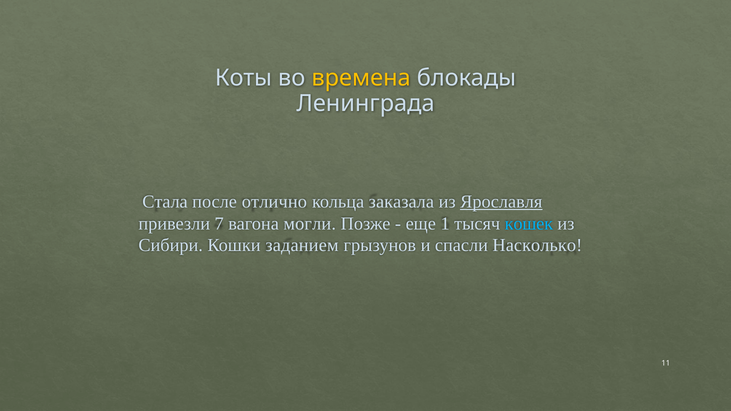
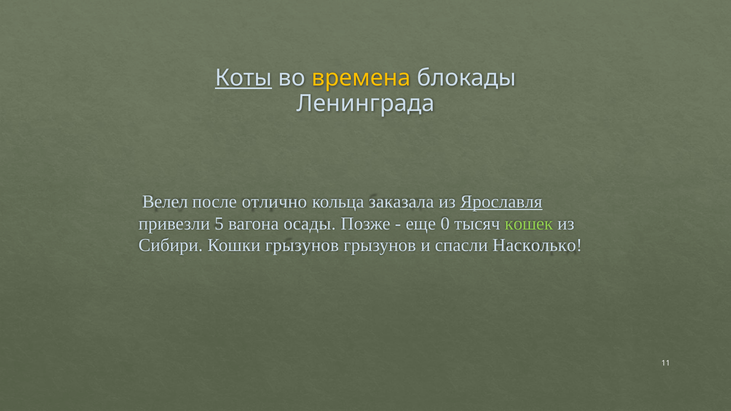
Коты underline: none -> present (244, 78)
Стала: Стала -> Велел (165, 202)
7: 7 -> 5 (219, 224)
могли: могли -> осады (310, 224)
1: 1 -> 0 (445, 224)
кошек colour: light blue -> light green (529, 224)
Кошки заданием: заданием -> грызунов (302, 246)
